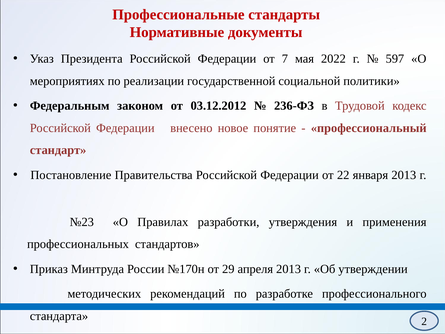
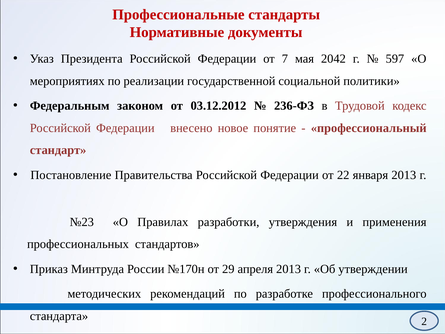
2022: 2022 -> 2042 (333, 59)
